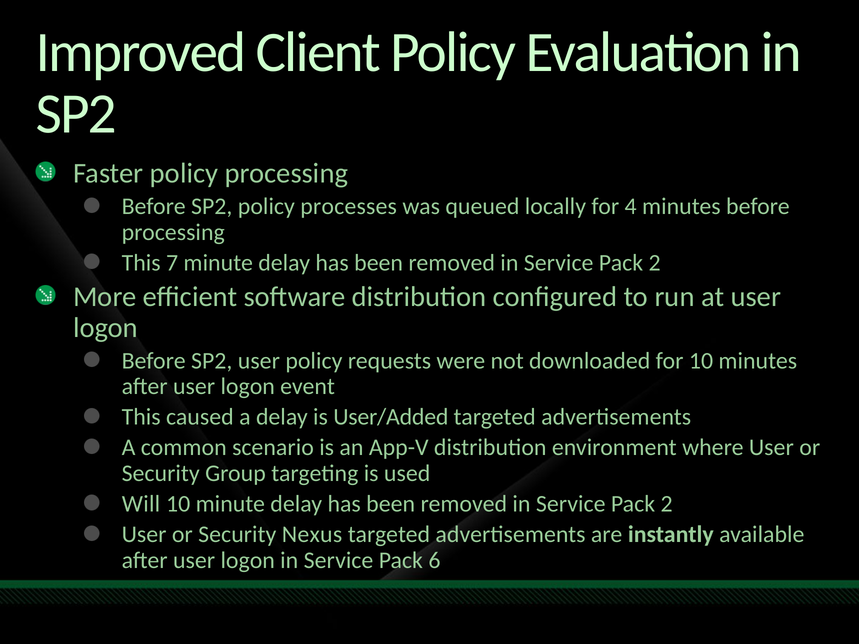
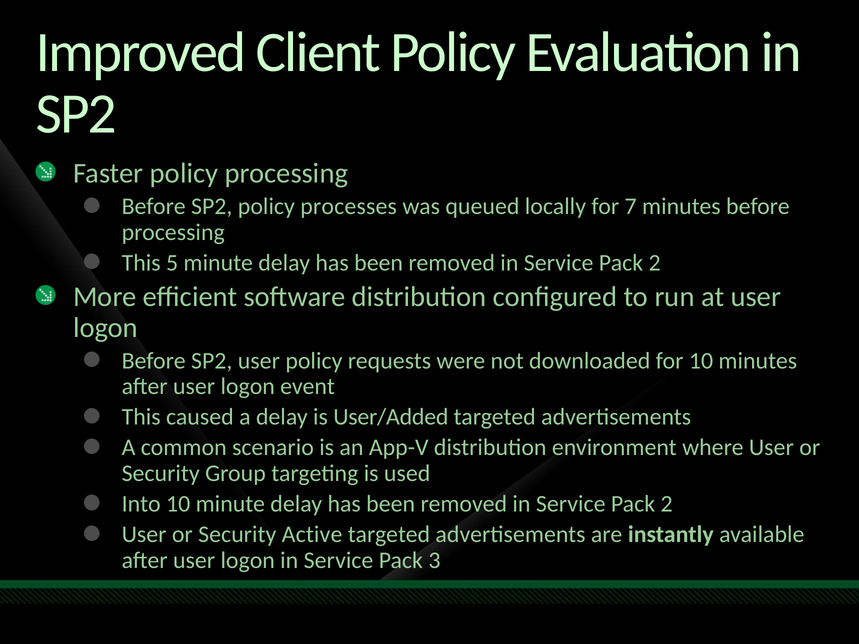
4: 4 -> 7 (631, 206)
7: 7 -> 5 (172, 263)
Will: Will -> Into (141, 504)
Nexus: Nexus -> Active (312, 535)
6: 6 -> 3 (434, 560)
